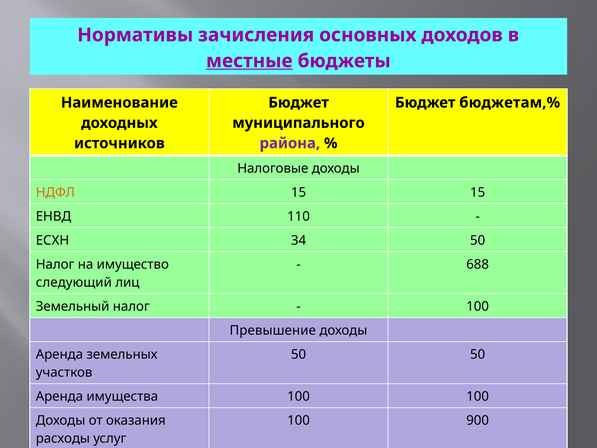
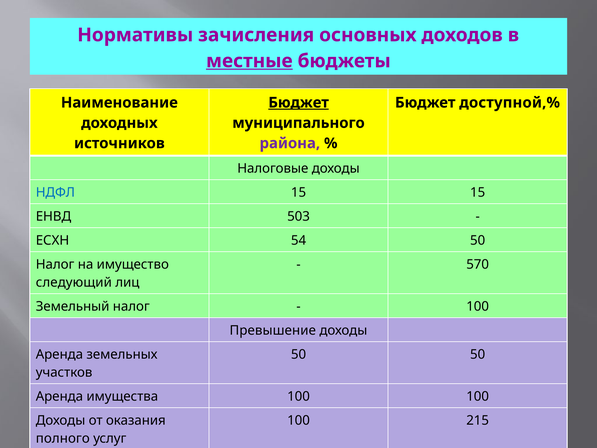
Бюджет underline: none -> present (299, 103)
бюджетам,%: бюджетам,% -> доступной,% (510, 103)
НДФЛ colour: orange -> blue (55, 192)
110: 110 -> 503 (299, 216)
34: 34 -> 54 (299, 240)
688: 688 -> 570 (478, 264)
900: 900 -> 215 (478, 420)
расходы: расходы -> полного (63, 438)
